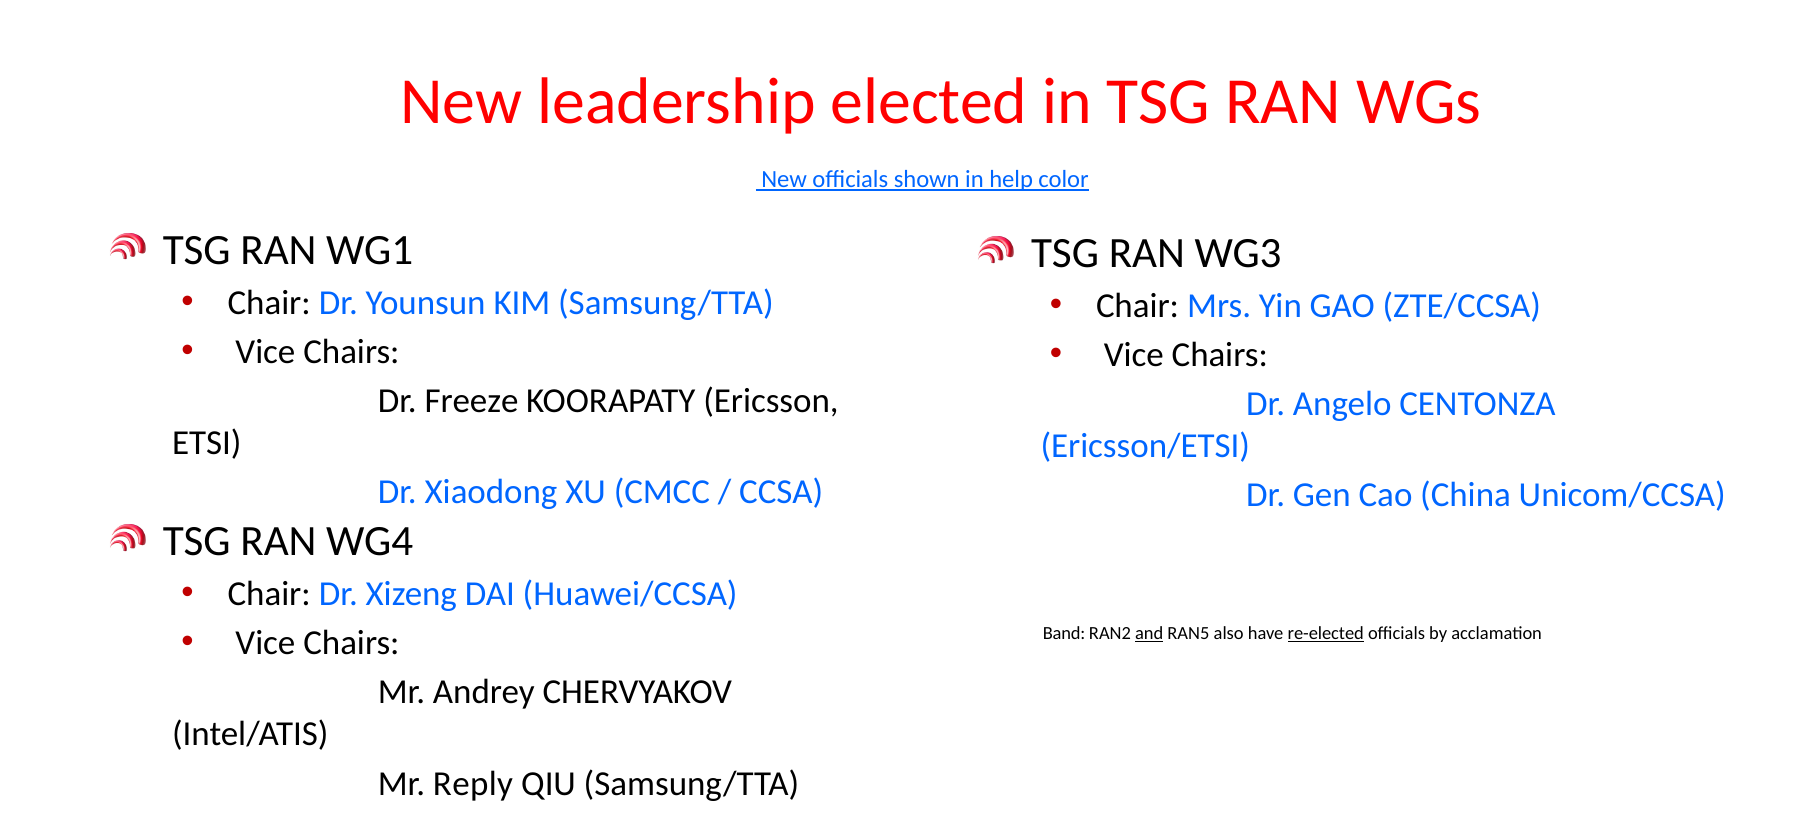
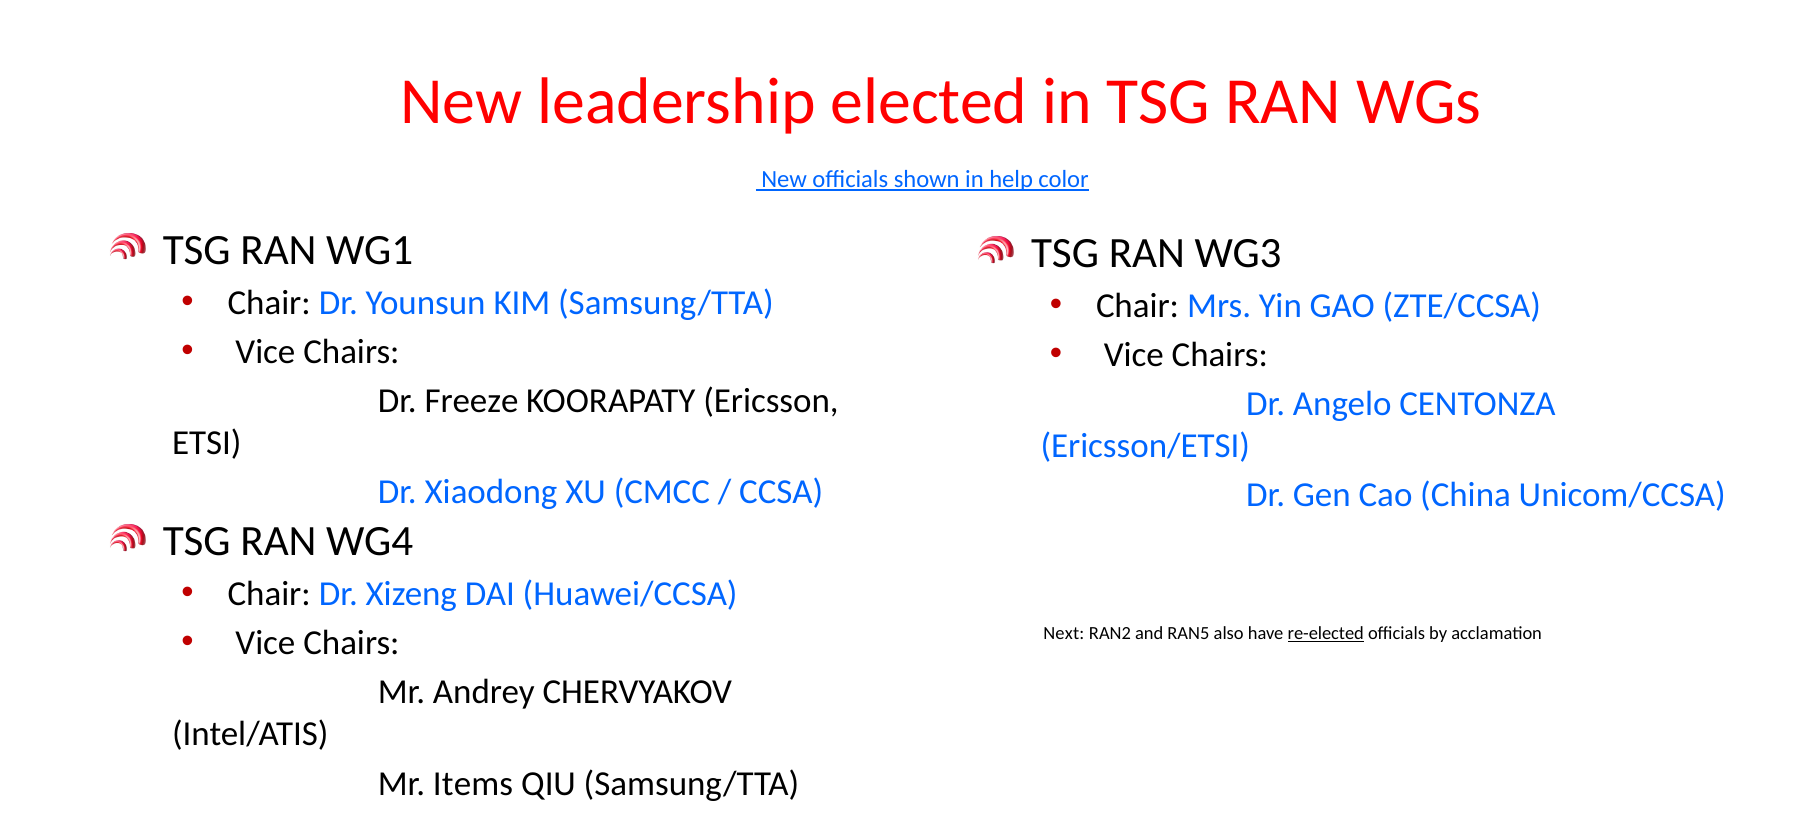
Band: Band -> Next (1064, 633)
and underline: present -> none (1149, 633)
Reply: Reply -> Items (473, 783)
